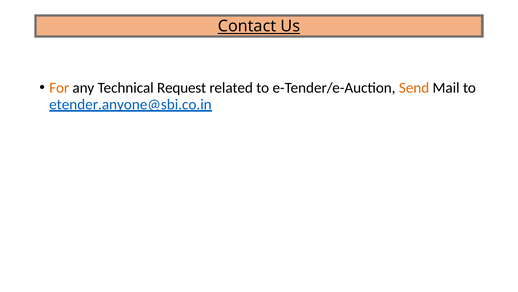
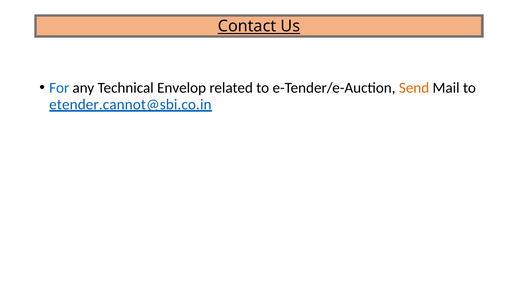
For colour: orange -> blue (59, 88)
Request: Request -> Envelop (182, 88)
etender.anyone@sbi.co.in: etender.anyone@sbi.co.in -> etender.cannot@sbi.co.in (130, 104)
